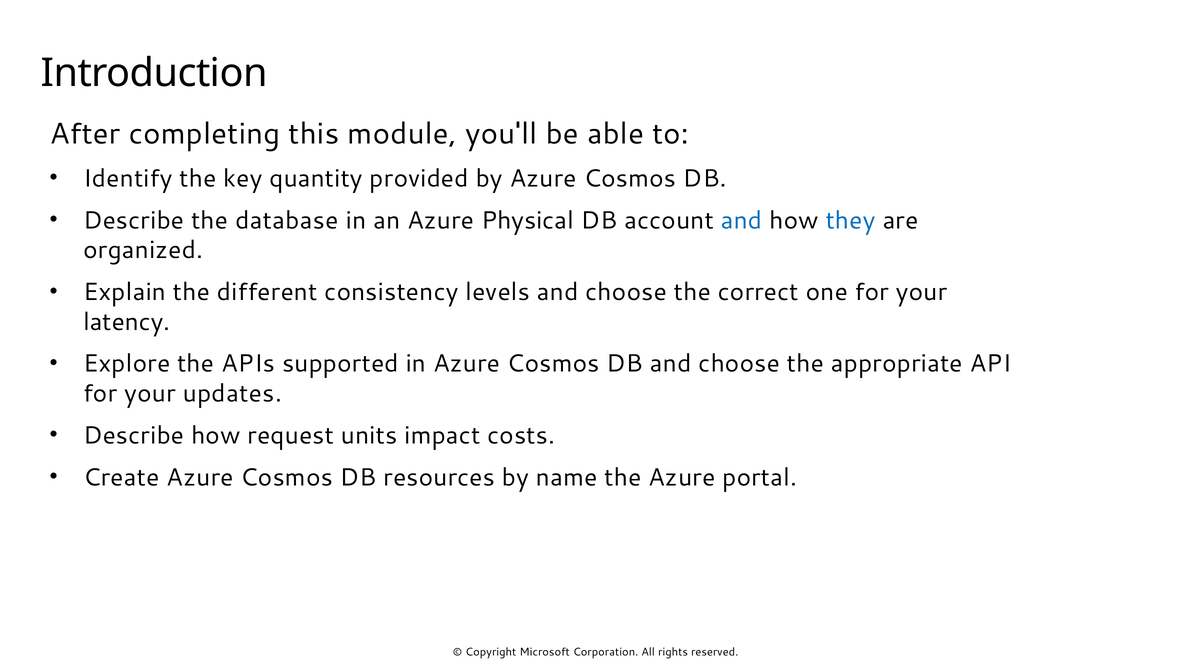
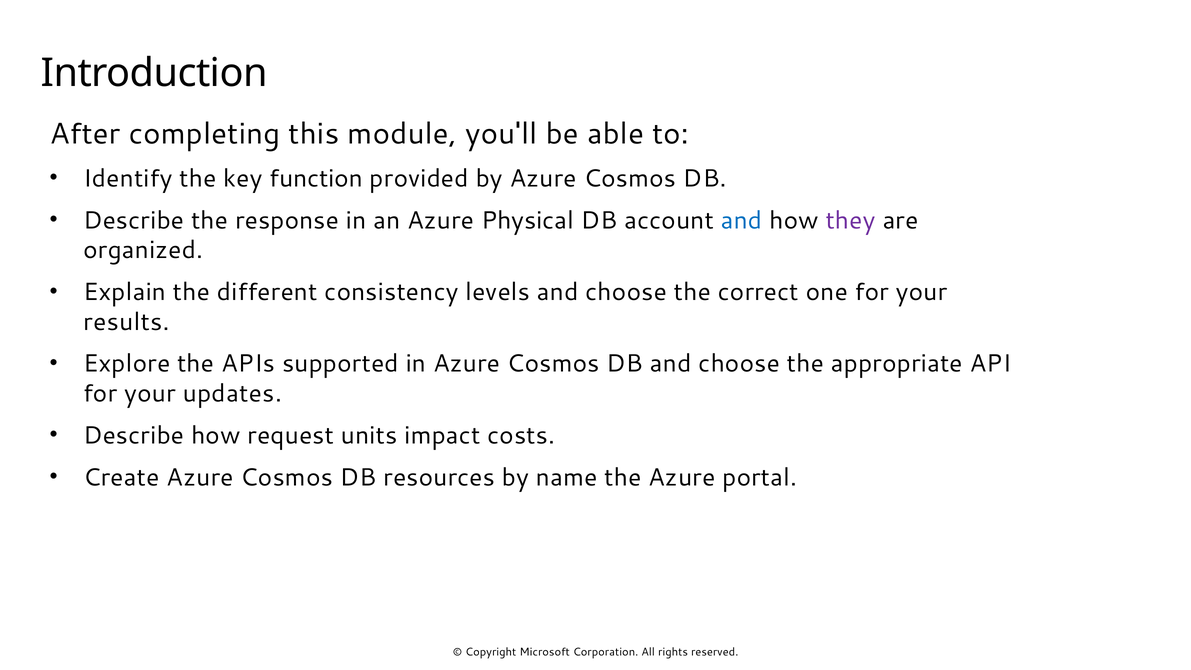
quantity: quantity -> function (316, 178)
database: database -> response (287, 220)
they colour: blue -> purple (851, 220)
latency: latency -> results (126, 322)
